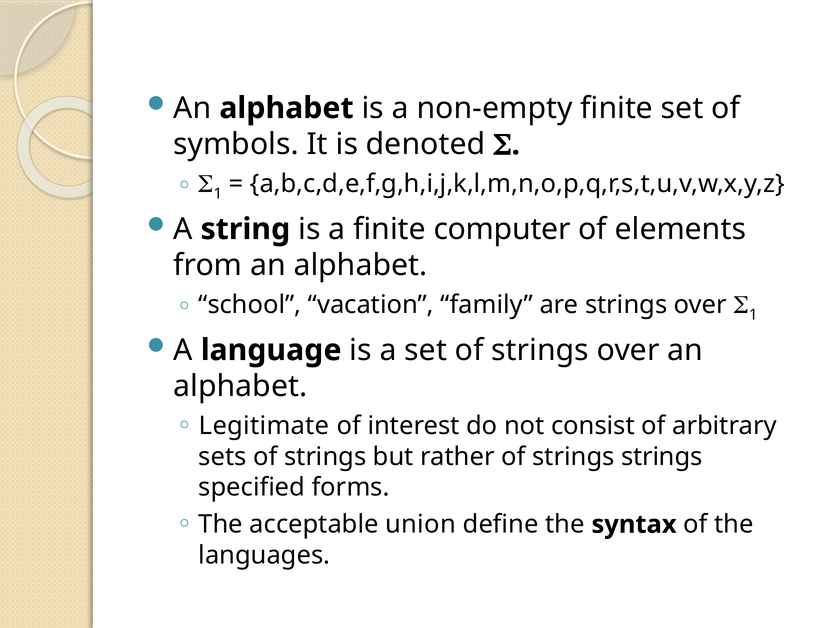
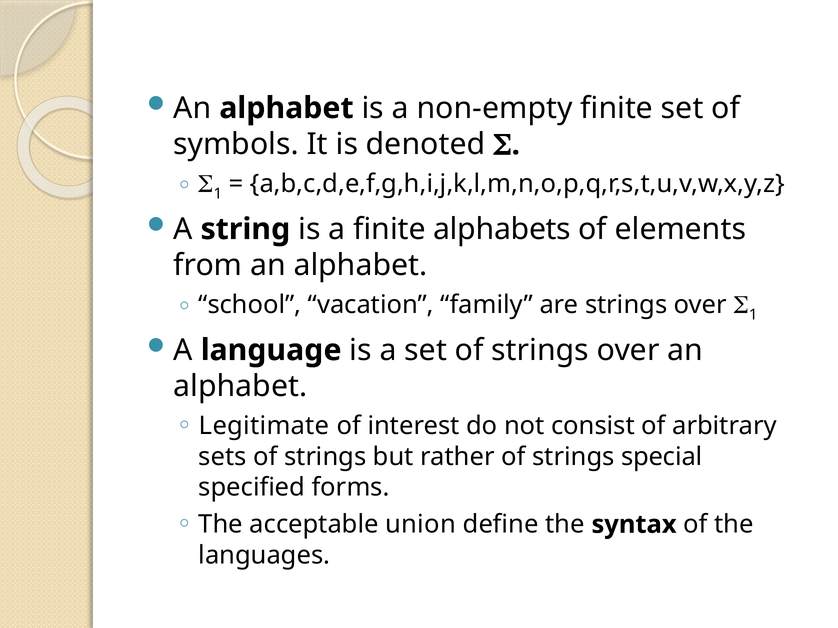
computer: computer -> alphabets (502, 229)
strings strings: strings -> special (662, 457)
